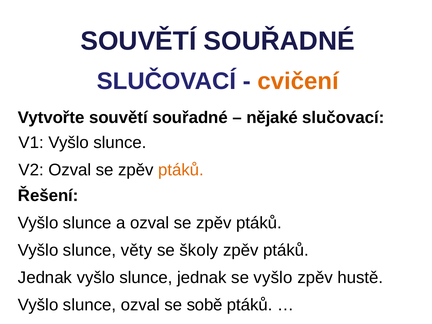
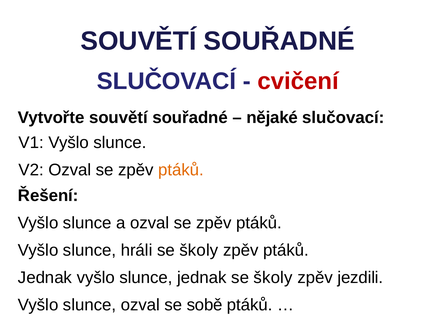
cvičení colour: orange -> red (298, 81)
věty: věty -> hráli (137, 250)
jednak se vyšlo: vyšlo -> školy (273, 278)
hustě: hustě -> jezdili (360, 278)
